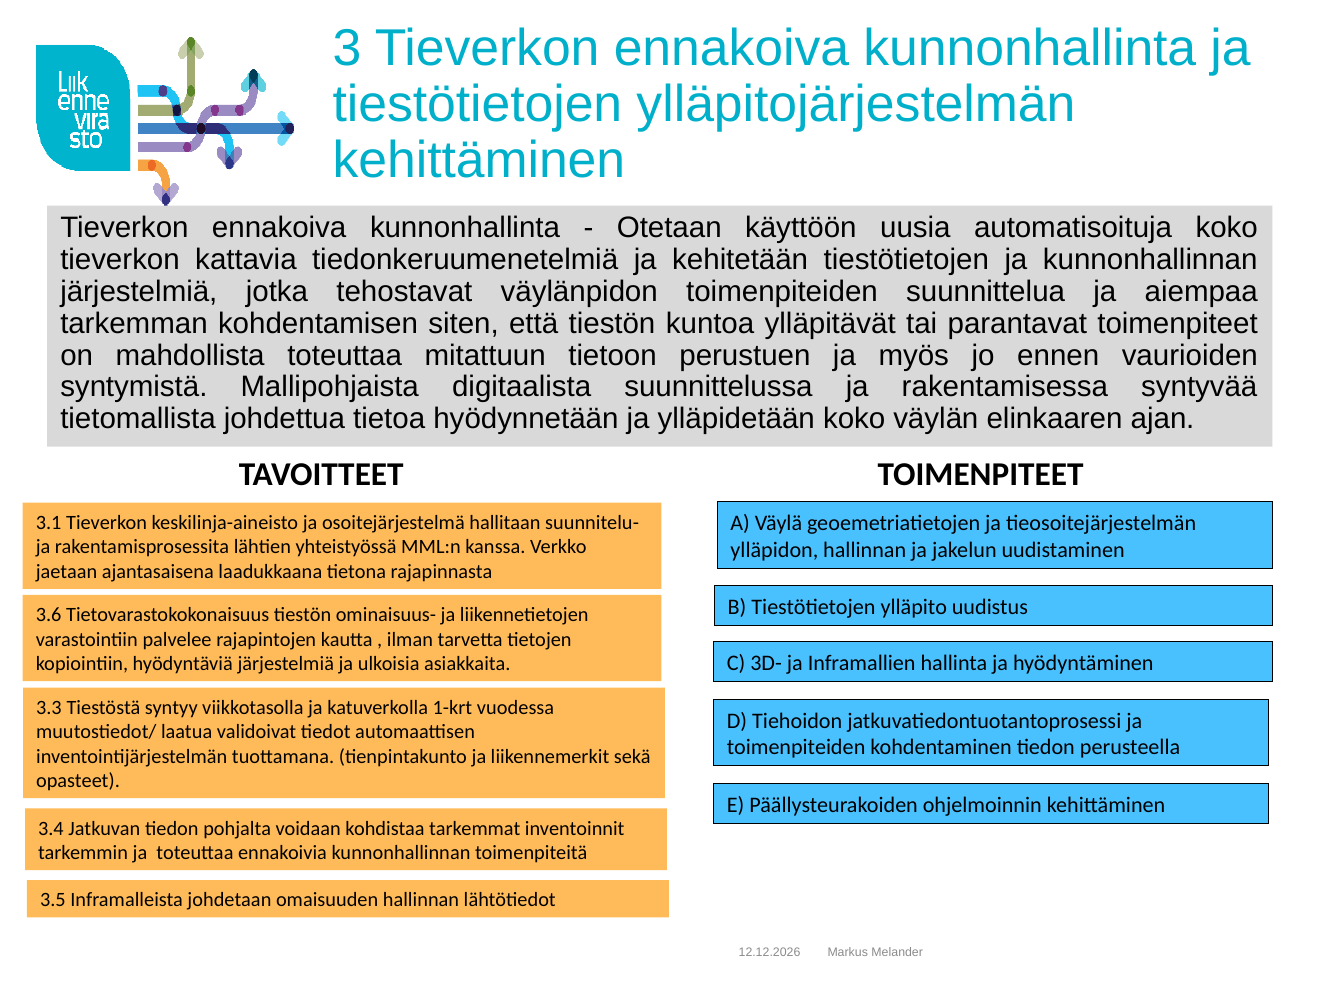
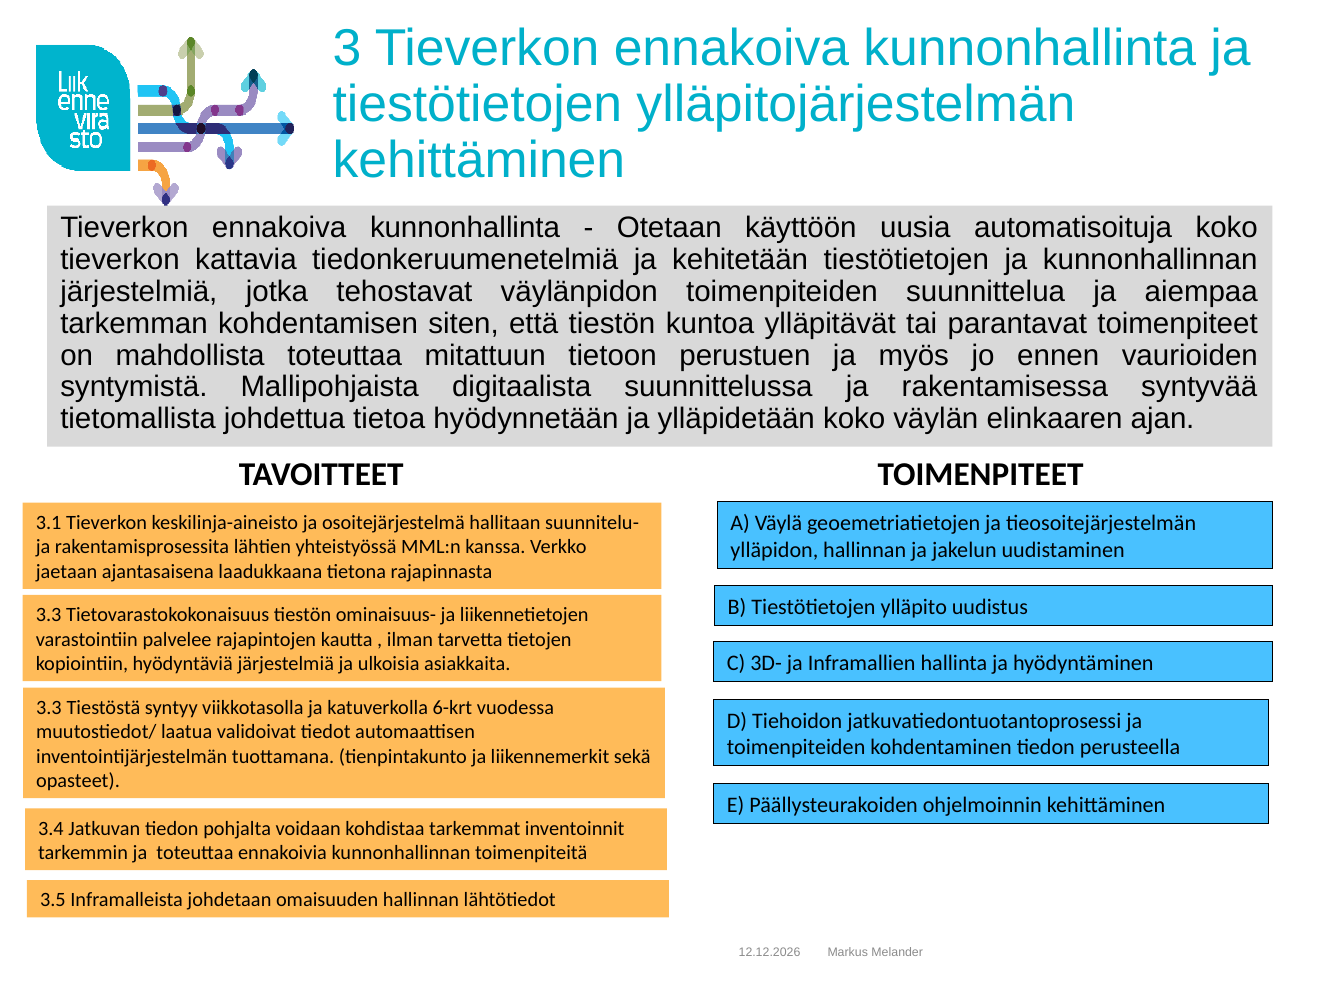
3.6: 3.6 -> 3.3 (49, 615)
1-krt: 1-krt -> 6-krt (452, 707)
